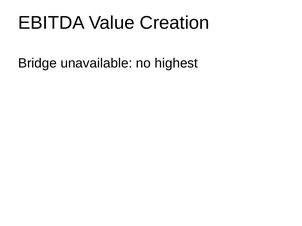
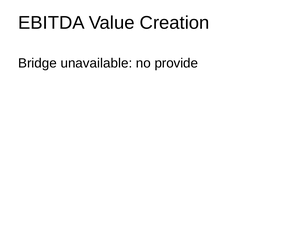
highest: highest -> provide (176, 63)
